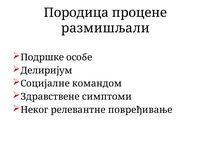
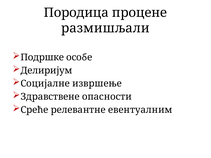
командом: командом -> извршење (97, 84)
симптоми: симптоми -> опасности (107, 97)
Неког: Неког -> Среће (34, 110)
повређивање: повређивање -> евентуалним (140, 110)
